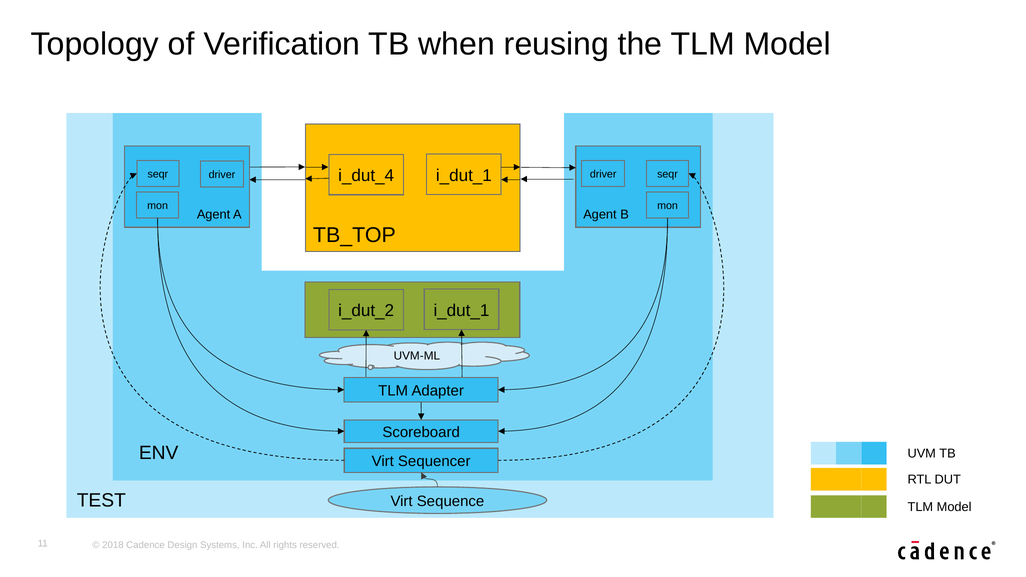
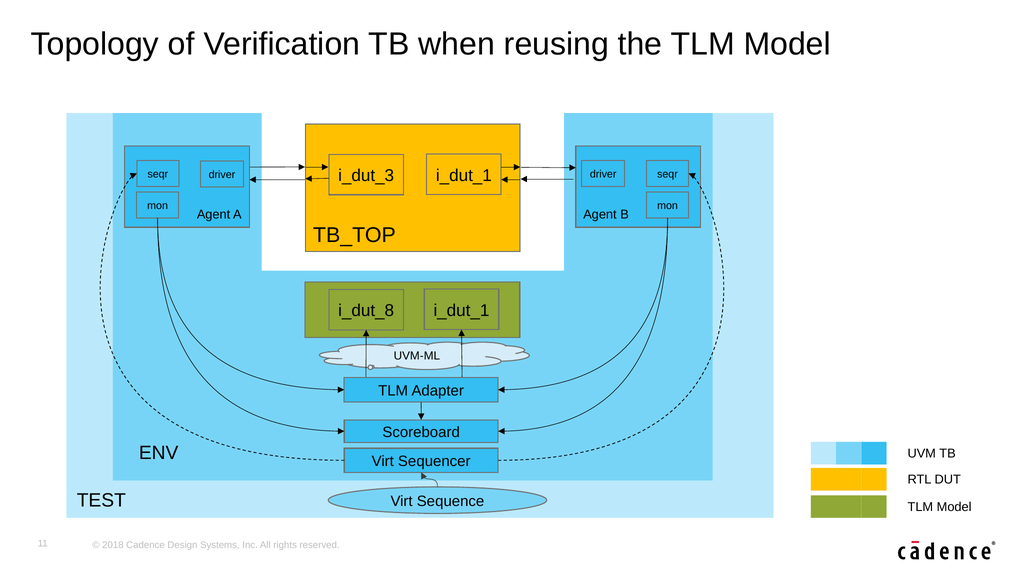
i_dut_4: i_dut_4 -> i_dut_3 (366, 176)
i_dut_2: i_dut_2 -> i_dut_8 (366, 311)
